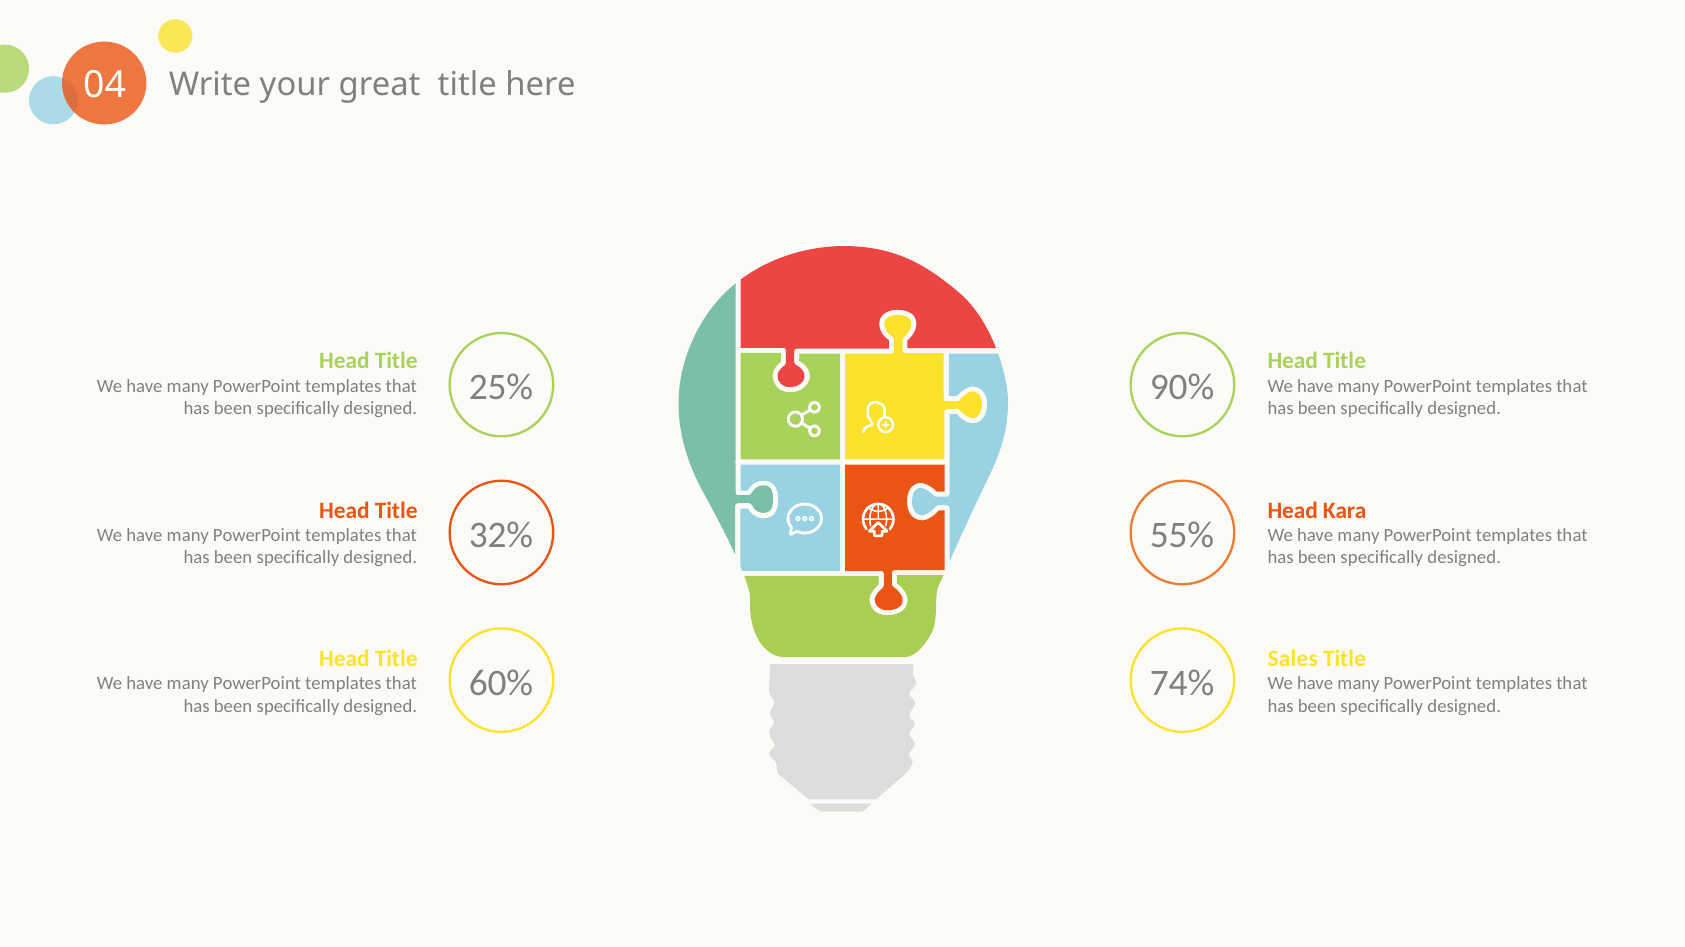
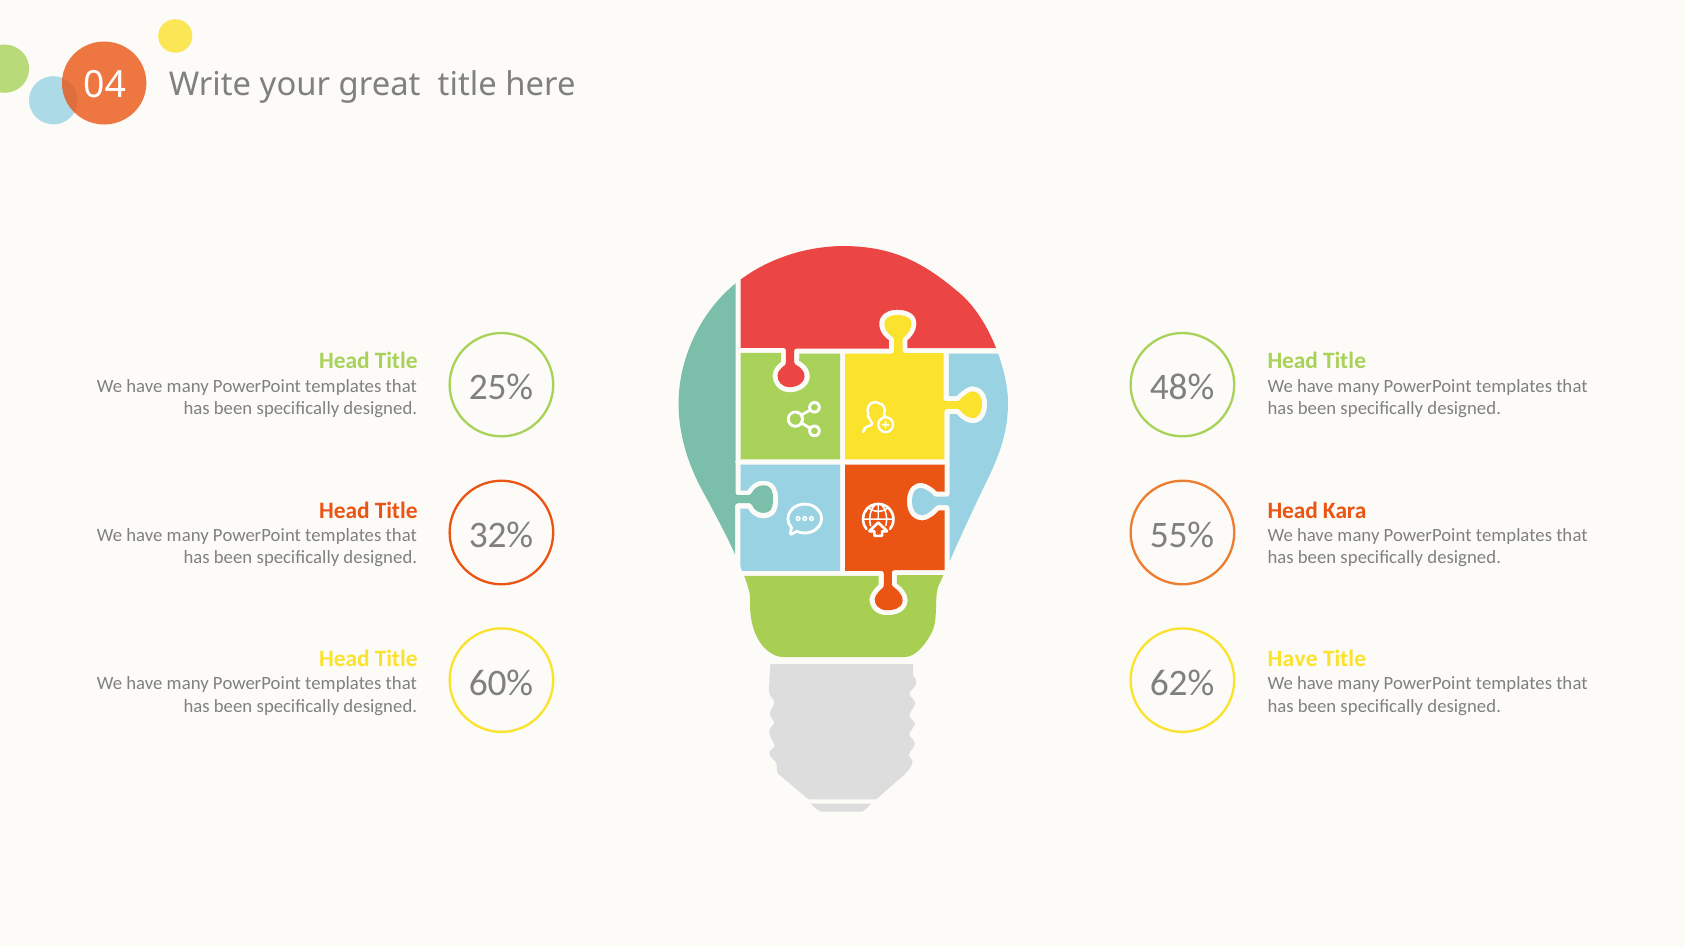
90%: 90% -> 48% (1182, 387)
Sales: Sales -> Have (1293, 659)
74%: 74% -> 62% (1182, 683)
